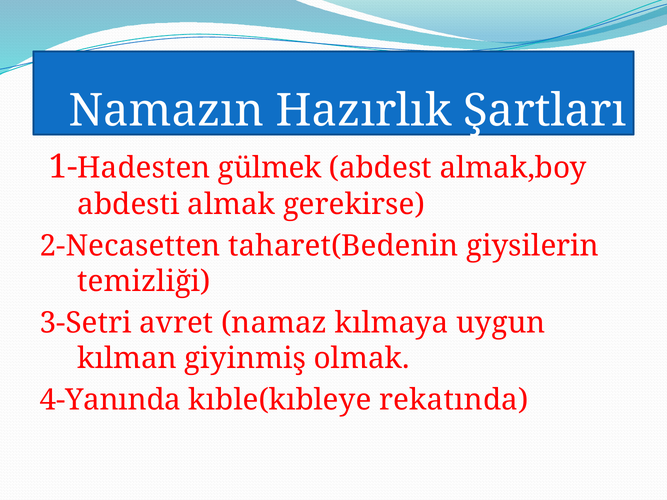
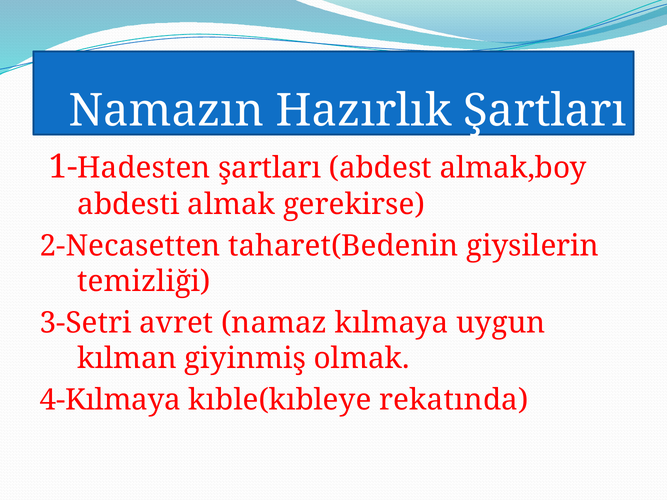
gülmek: gülmek -> şartları (270, 168)
4-Yanında: 4-Yanında -> 4-Kılmaya (110, 400)
